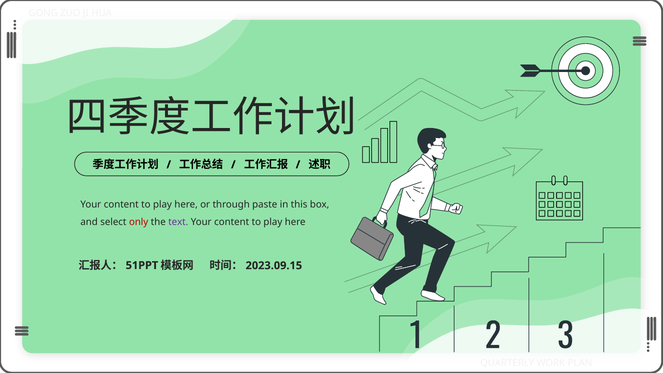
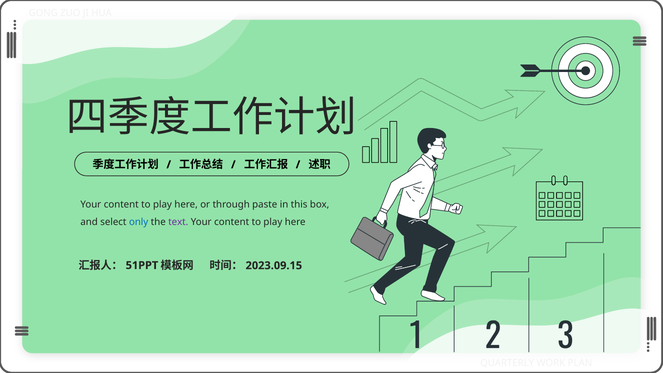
only colour: red -> blue (139, 222)
